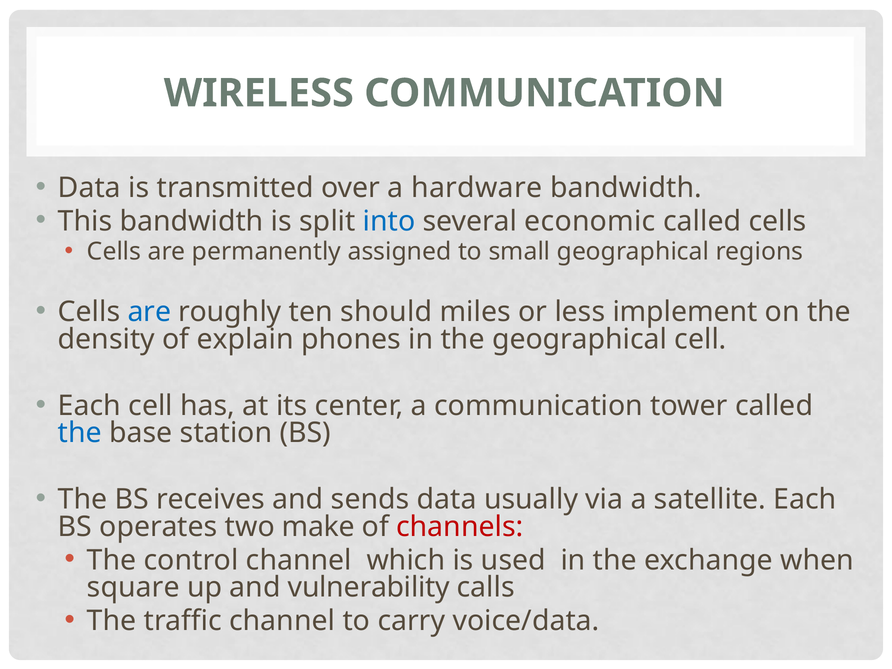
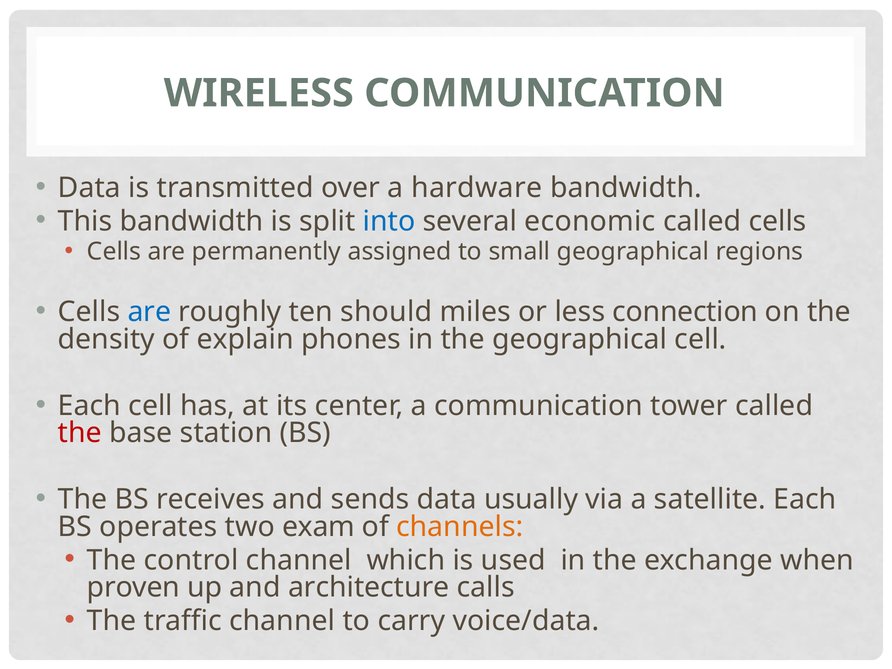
implement: implement -> connection (685, 312)
the colour: blue -> red (80, 433)
make: make -> exam (318, 527)
channels colour: red -> orange (460, 527)
square: square -> proven (133, 587)
vulnerability: vulnerability -> architecture (369, 587)
